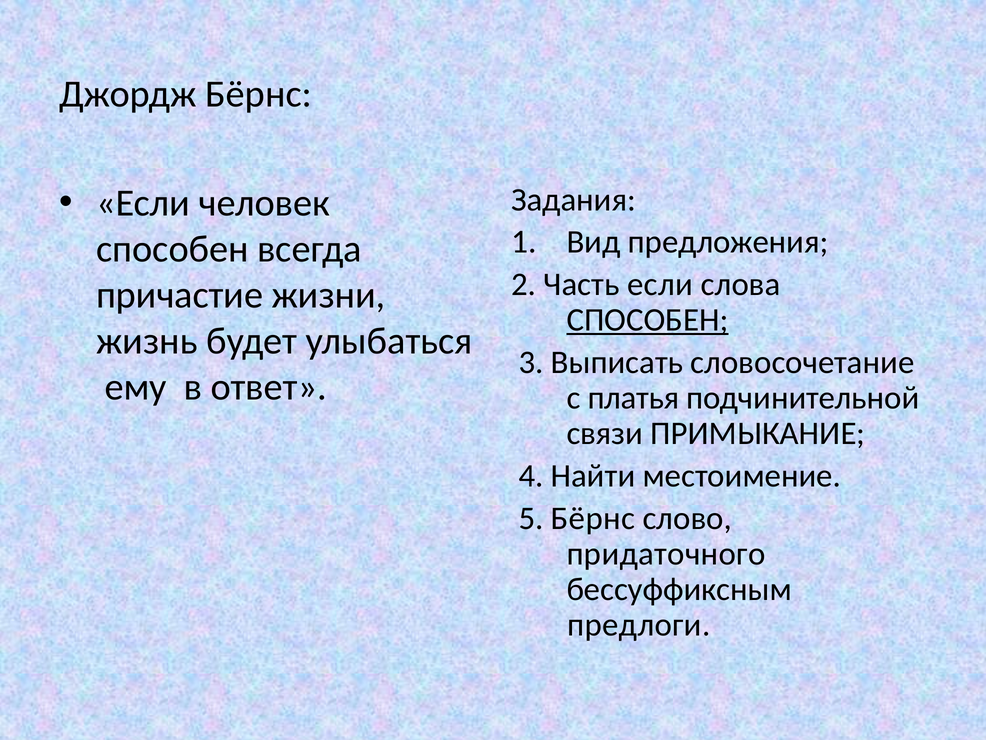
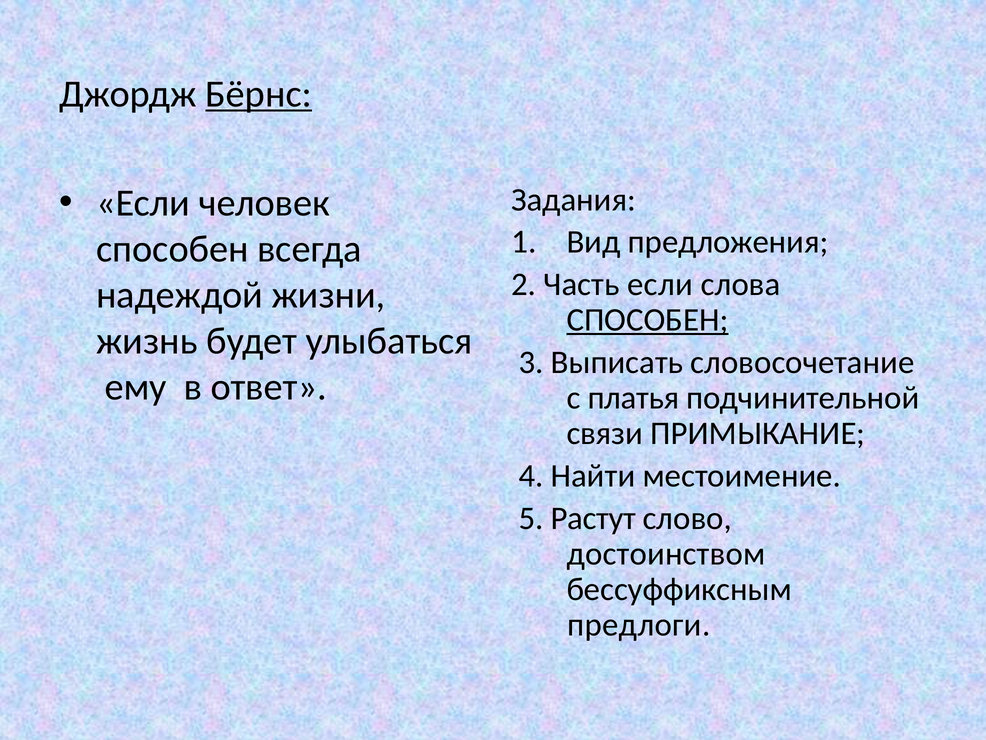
Бёрнс underline: none -> present (259, 94)
причастие: причастие -> надеждой (180, 295)
5 Бёрнс: Бёрнс -> Растут (593, 518)
придаточного: придаточного -> достоинством (666, 553)
